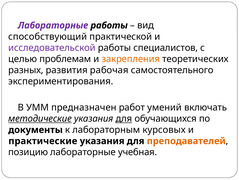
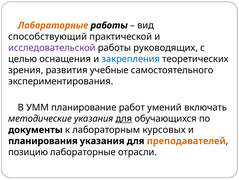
Лабораторные colour: purple -> orange (53, 25)
специалистов: специалистов -> руководящих (166, 48)
проблемам: проблемам -> оснащения (65, 59)
закрепления colour: orange -> blue (131, 59)
разных: разных -> зрения (26, 70)
рабочая: рабочая -> учебные (109, 70)
предназначен: предназначен -> планирование (84, 107)
методические underline: present -> none (40, 118)
практические: практические -> планирования (43, 140)
учебная: учебная -> отрасли (138, 152)
